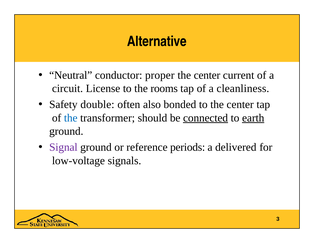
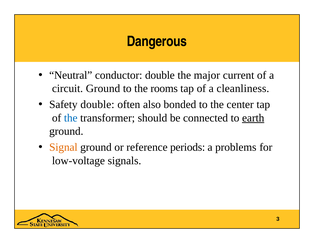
Alternative: Alternative -> Dangerous (157, 41)
conductor proper: proper -> double (160, 75)
center: center -> major (207, 75)
circuit License: License -> Ground (103, 88)
connected underline: present -> none (206, 118)
Signal colour: purple -> orange (63, 147)
delivered: delivered -> problems (236, 147)
